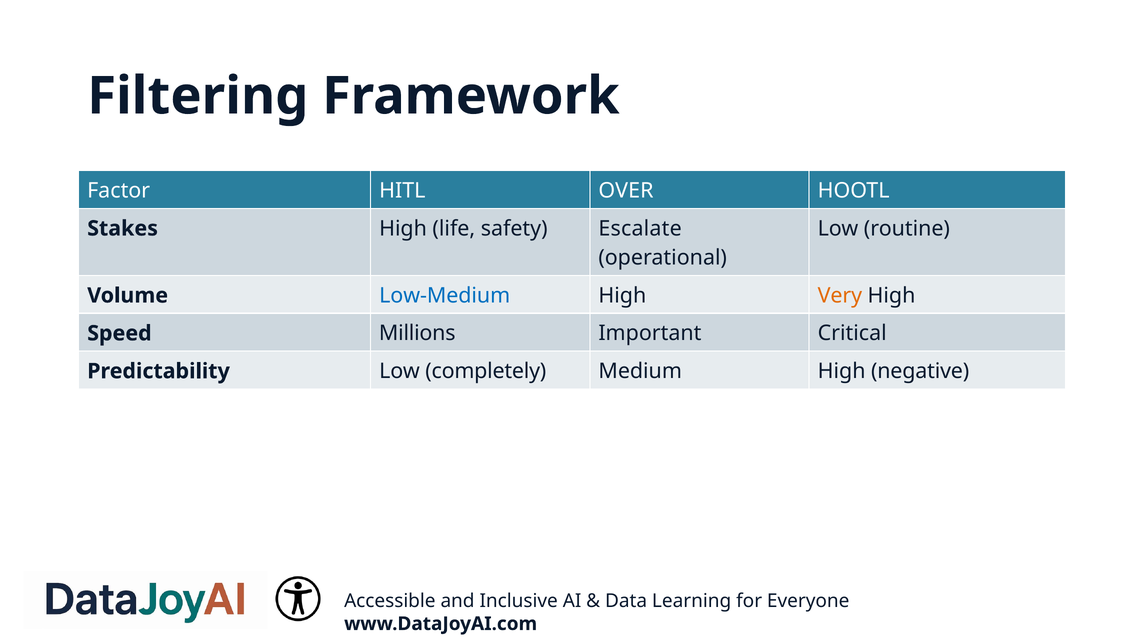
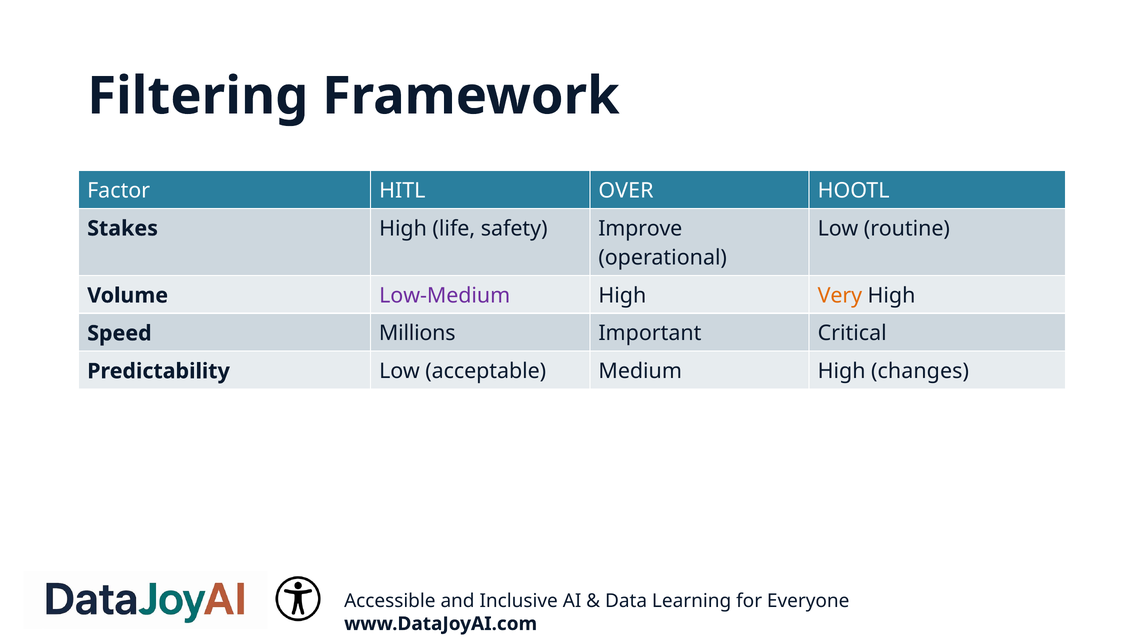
Escalate: Escalate -> Improve (640, 228)
Low-Medium colour: blue -> purple (445, 295)
completely: completely -> acceptable (486, 371)
negative: negative -> changes (920, 371)
